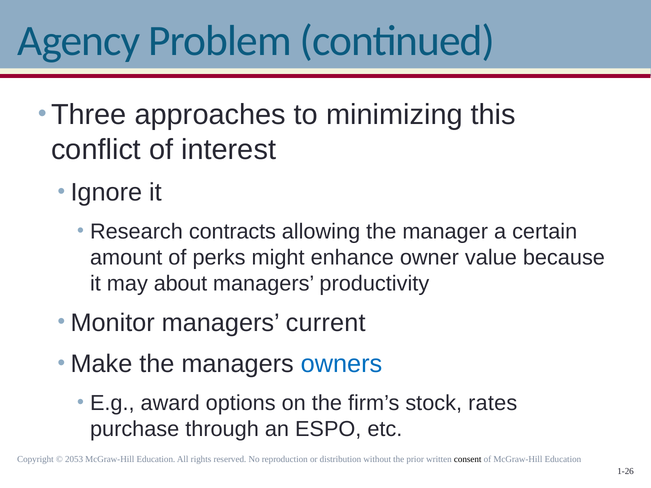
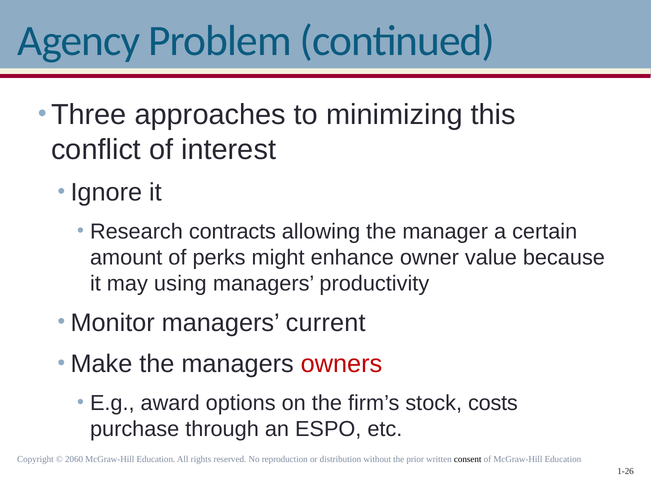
about: about -> using (180, 284)
owners colour: blue -> red (341, 364)
rates: rates -> costs (493, 403)
2053: 2053 -> 2060 (74, 460)
